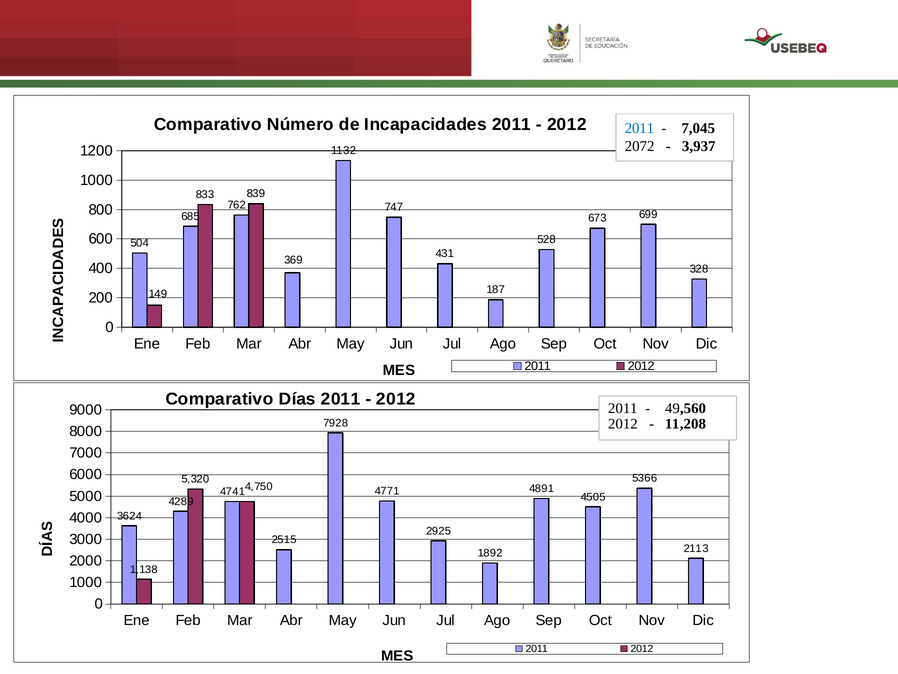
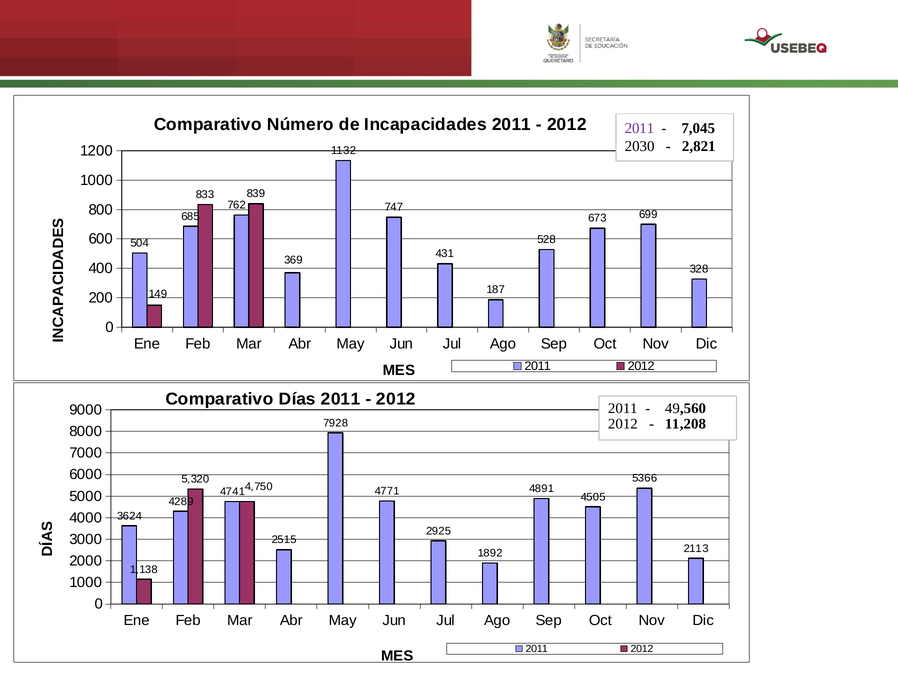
2011 colour: blue -> purple (639, 128)
2072: 2072 -> 2030 (640, 146)
3,937: 3,937 -> 2,821 (699, 146)
